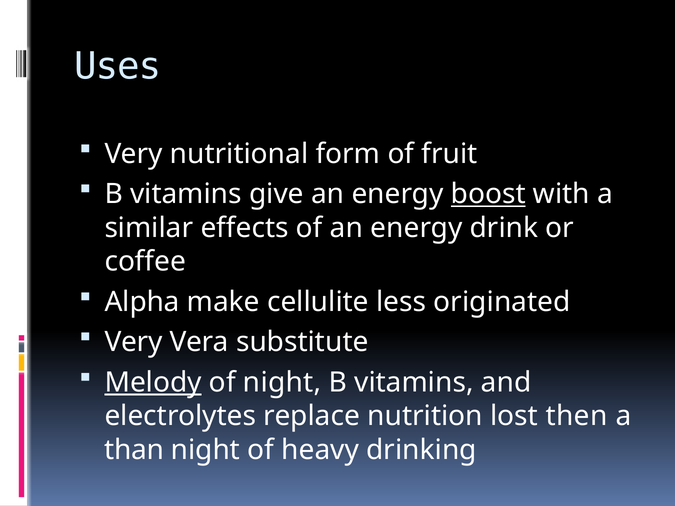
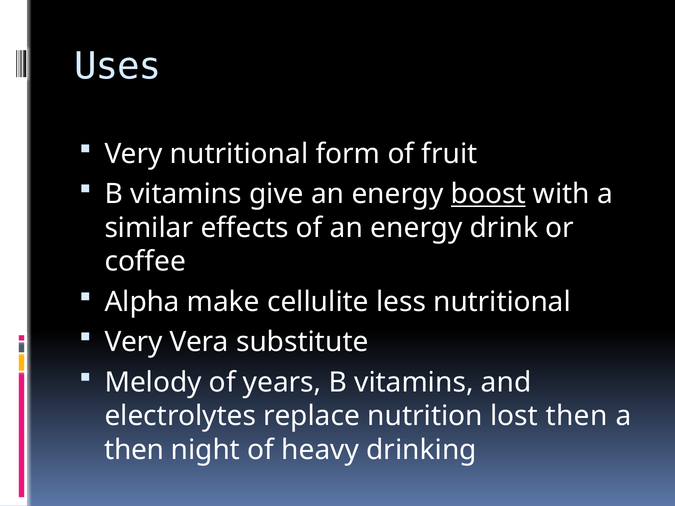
less originated: originated -> nutritional (502, 302)
Melody underline: present -> none (153, 383)
of night: night -> years (282, 383)
than: than -> then (134, 450)
